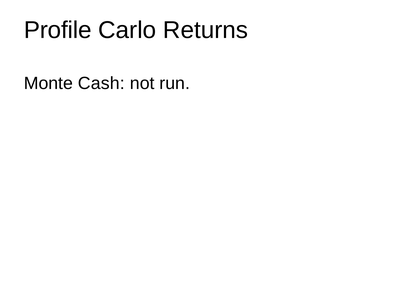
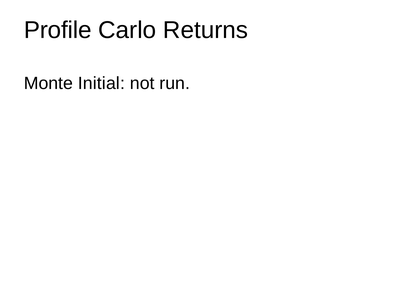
Cash: Cash -> Initial (101, 83)
